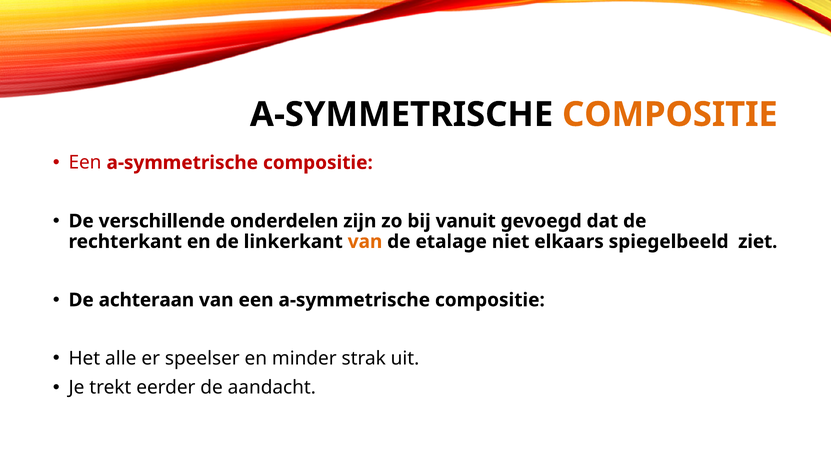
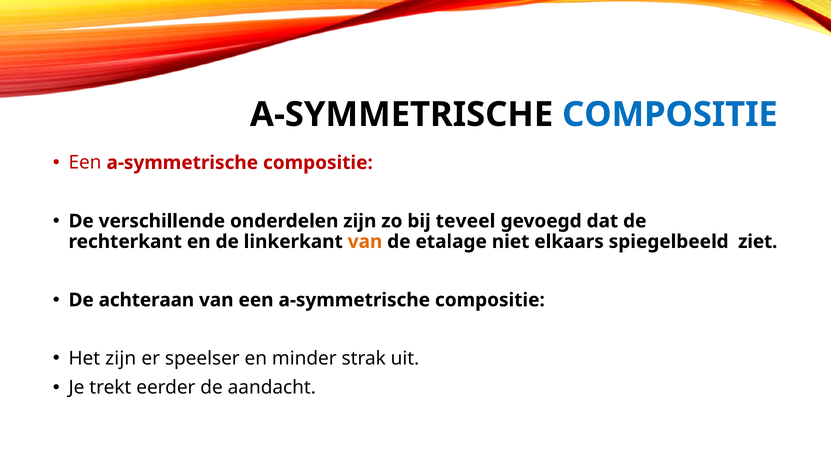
COMPOSITIE colour: orange -> blue (670, 115)
vanuit: vanuit -> teveel (466, 221)
Het alle: alle -> zijn (121, 359)
